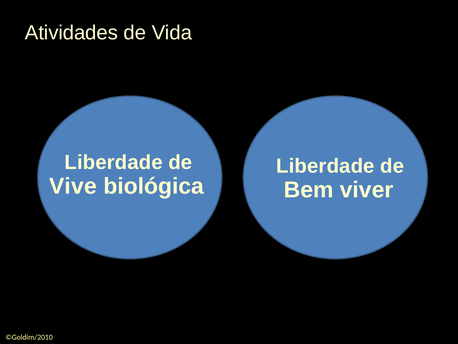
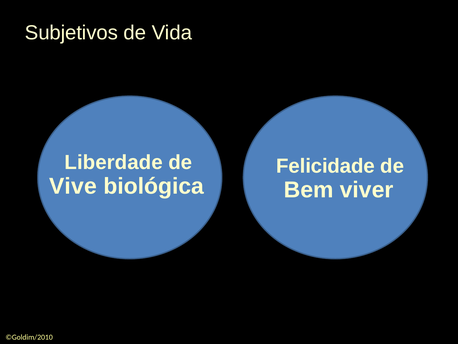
Atividades: Atividades -> Subjetivos (71, 33)
Liberdade: Liberdade -> Felicidade (326, 166)
